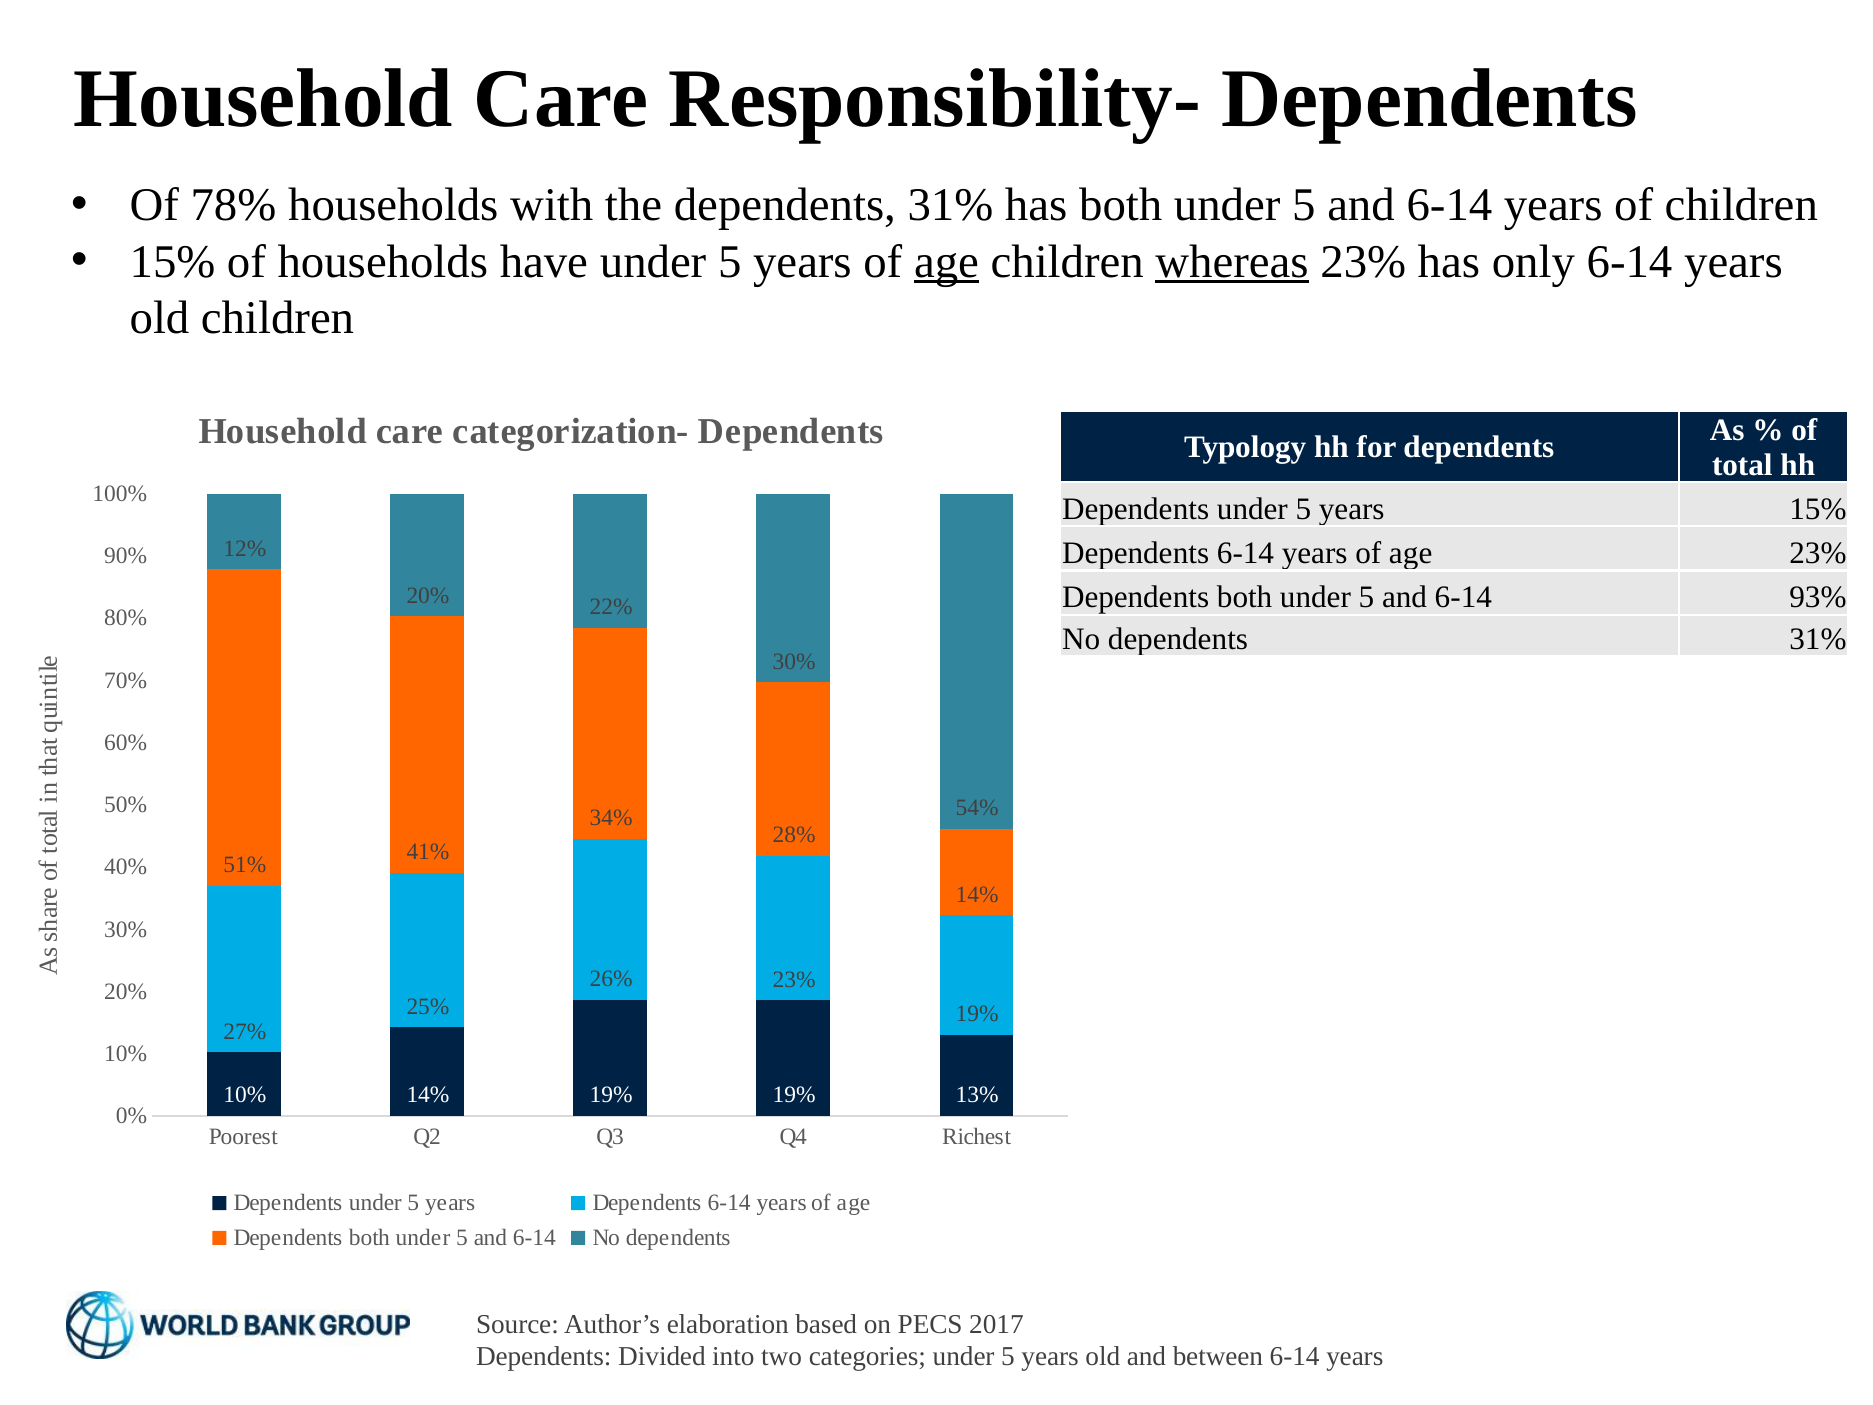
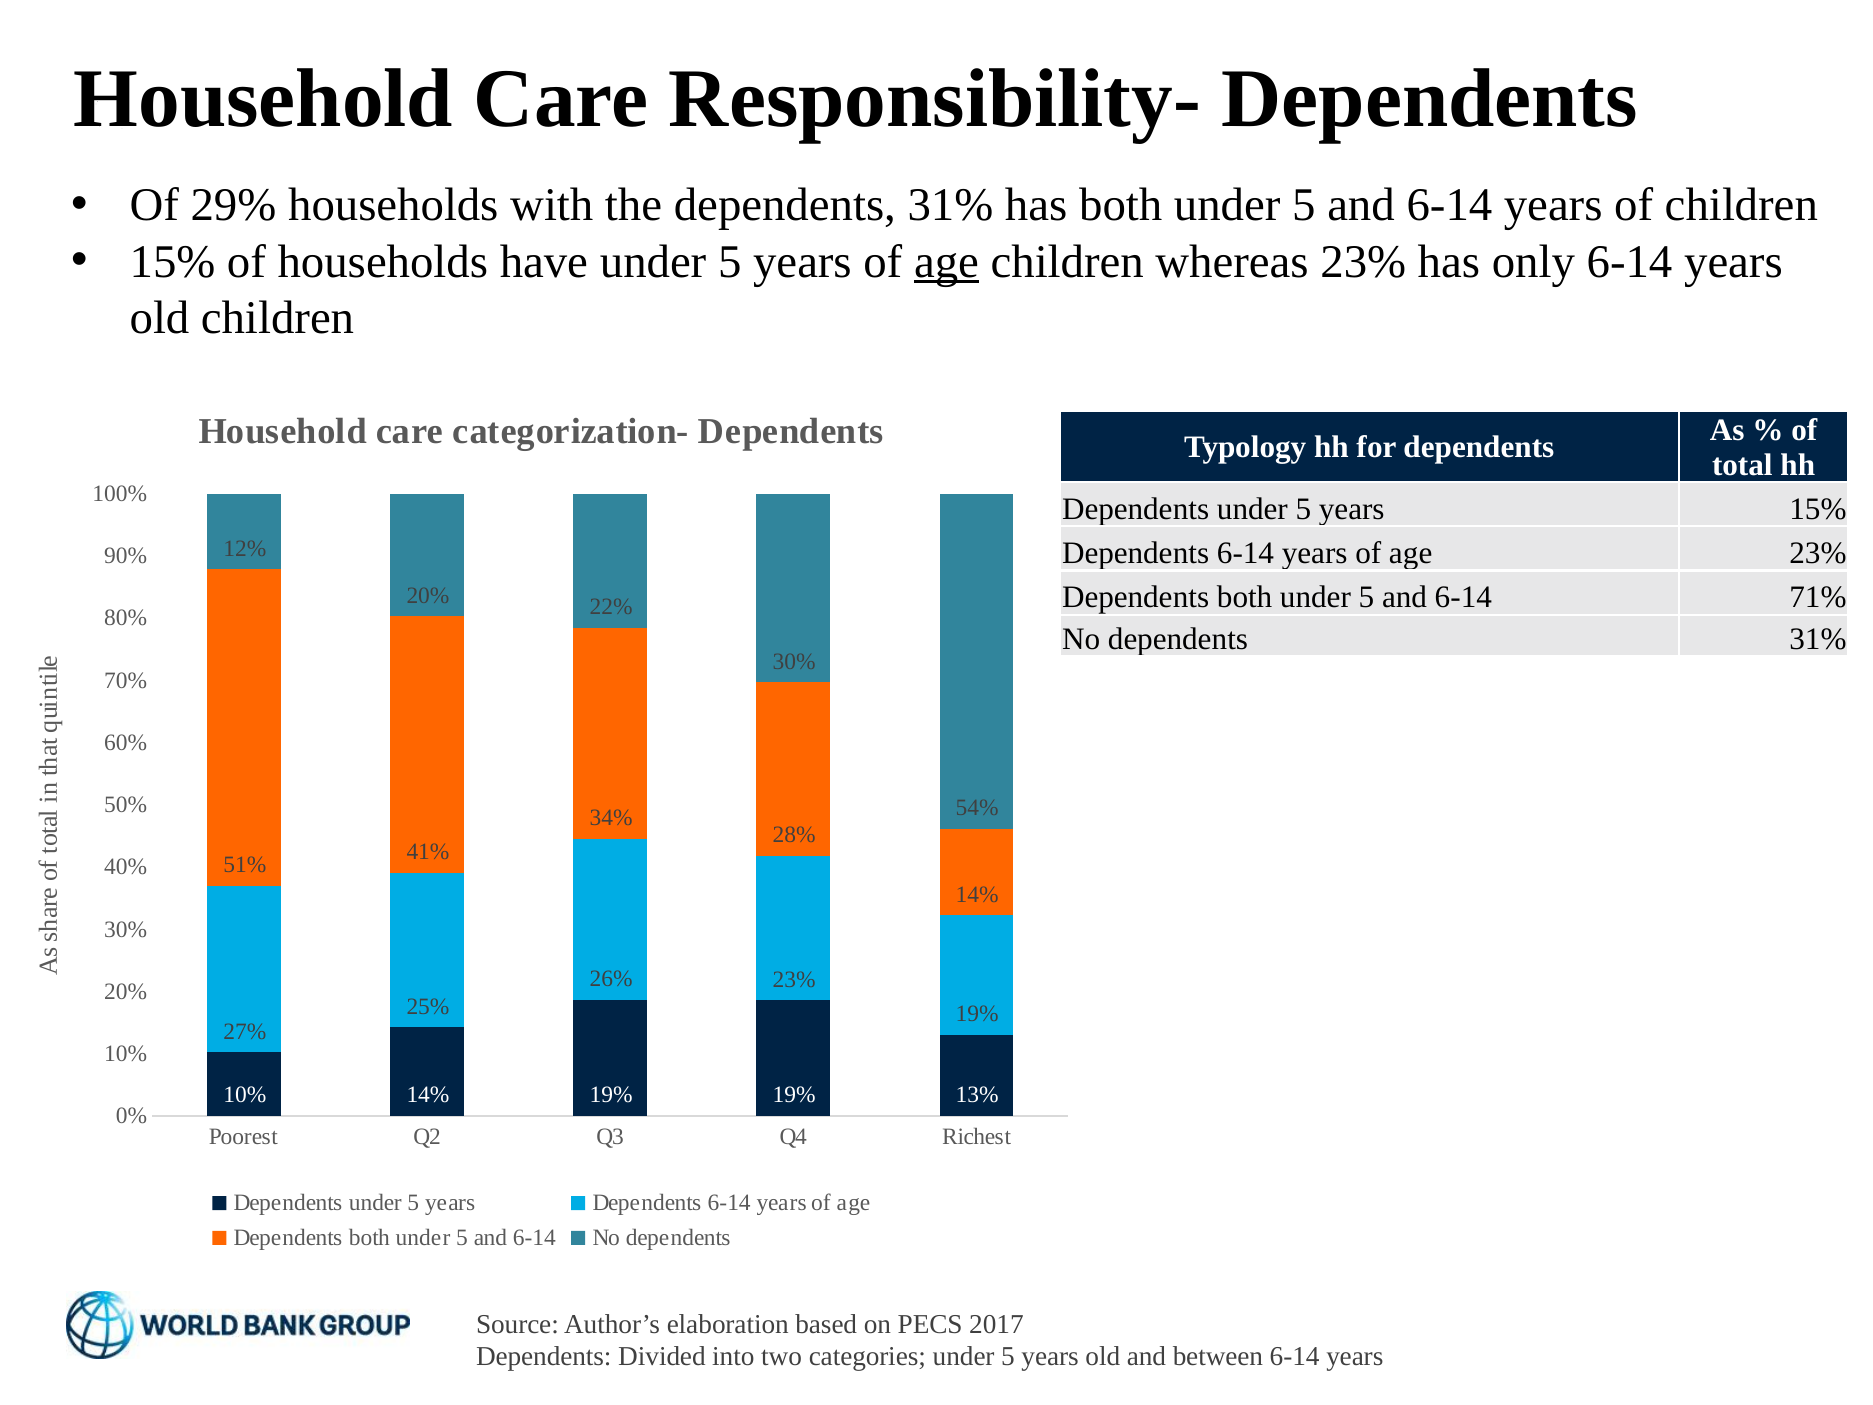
78%: 78% -> 29% (233, 205)
whereas underline: present -> none (1232, 262)
93%: 93% -> 71% (1818, 597)
